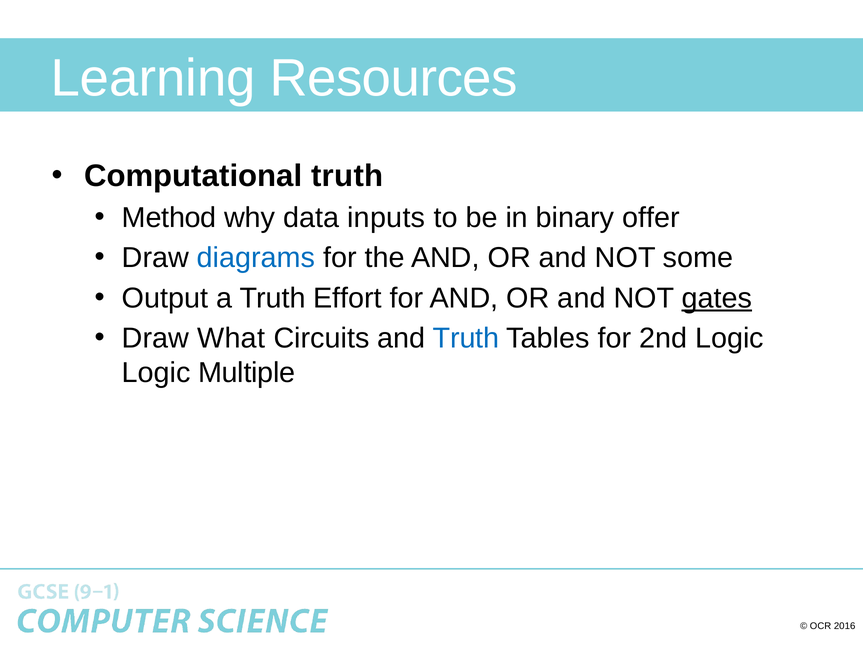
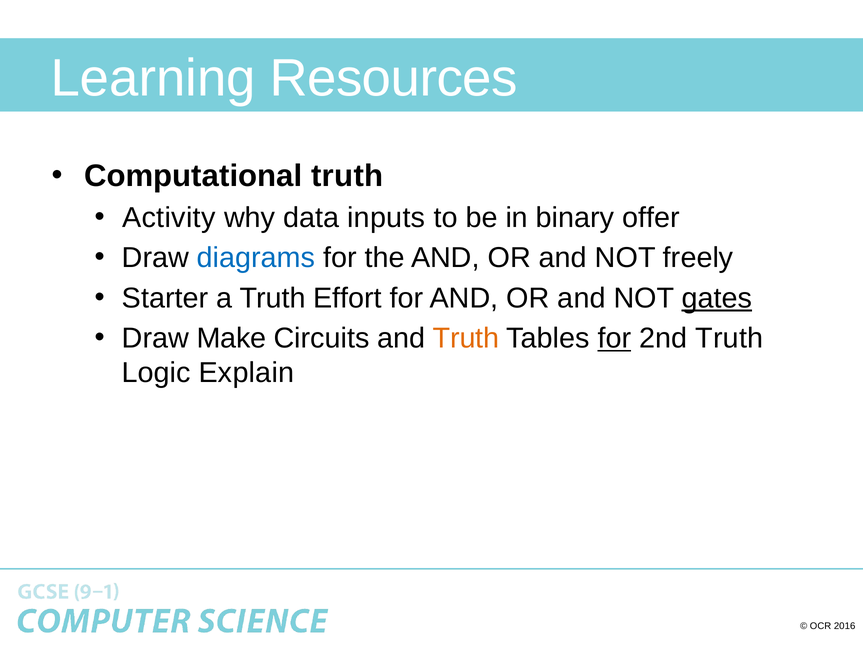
Method: Method -> Activity (169, 218)
some: some -> freely (698, 258)
Output: Output -> Starter (165, 298)
What: What -> Make (231, 339)
Truth colour: blue -> orange (466, 339)
for underline: none -> present (614, 339)
2nd Logic: Logic -> Truth (729, 339)
Multiple: Multiple -> Explain (246, 373)
